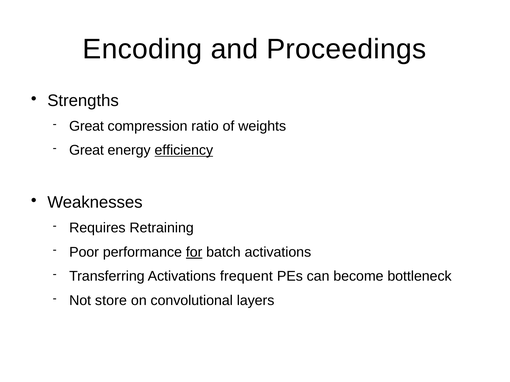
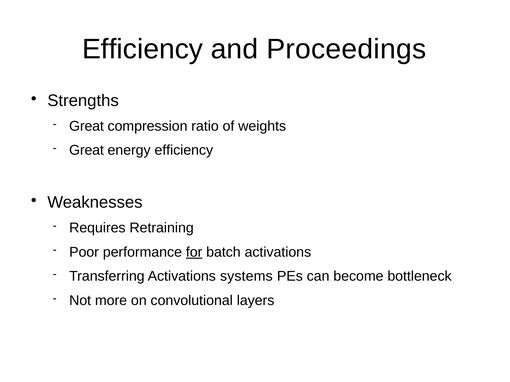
Encoding: Encoding -> Efficiency (143, 49)
efficiency underline: present -> none (184, 151)
frequent: frequent -> systems (246, 277)
store: store -> more (111, 301)
